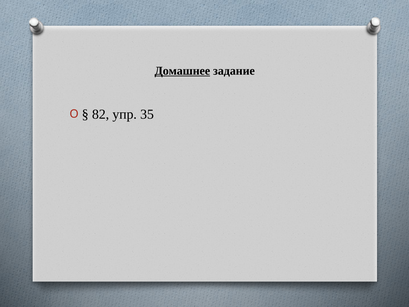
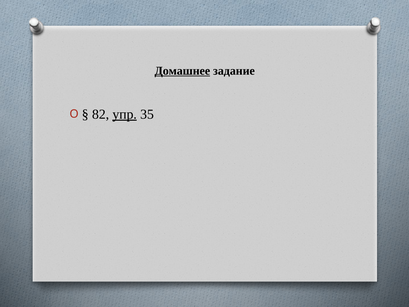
упр underline: none -> present (125, 114)
